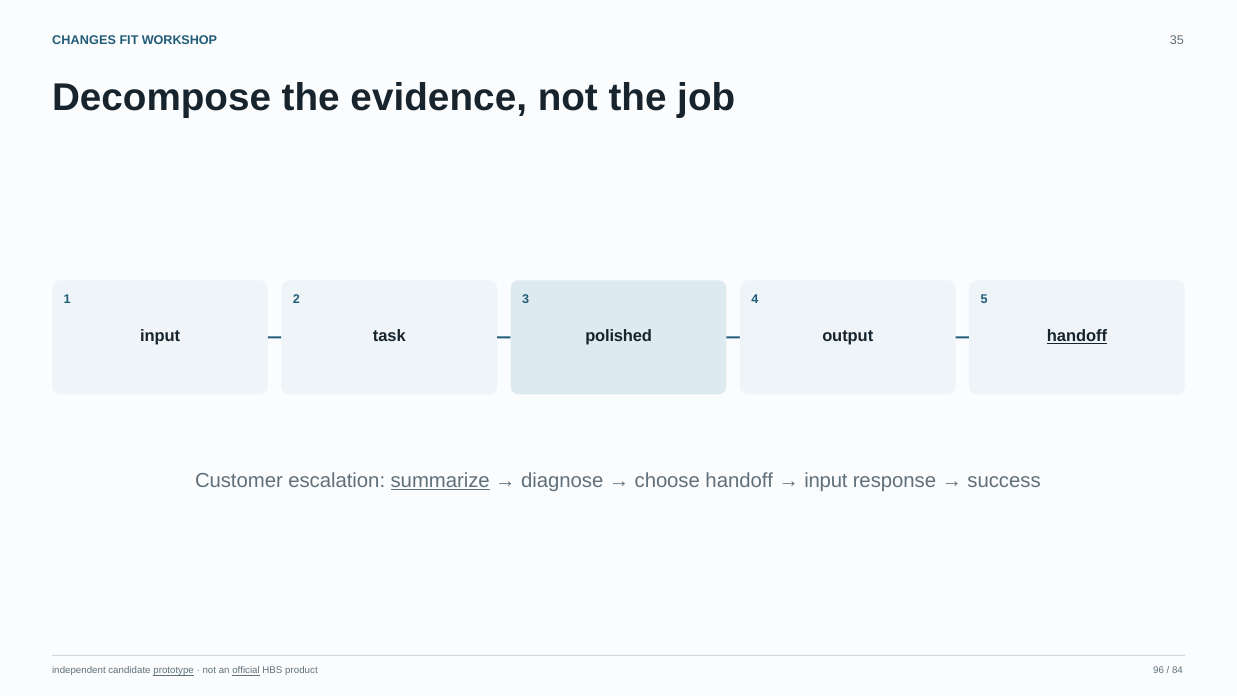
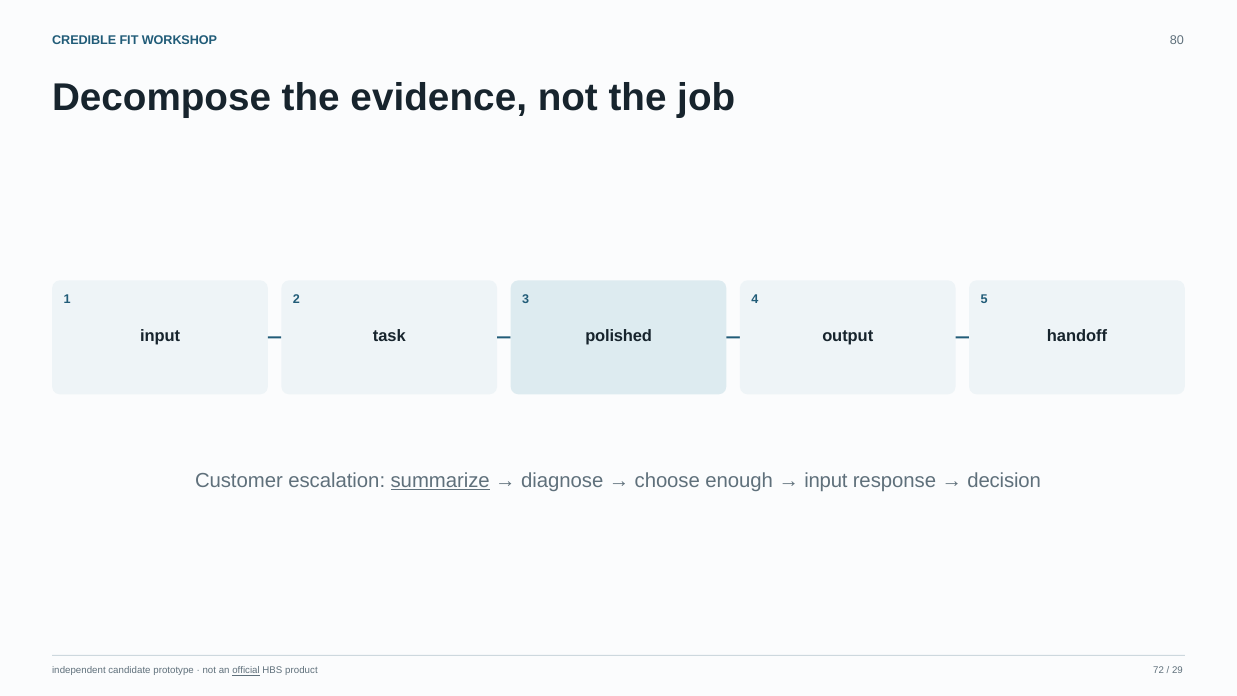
CHANGES: CHANGES -> CREDIBLE (84, 40)
35: 35 -> 80 (1177, 40)
handoff underline: present -> none (1077, 336)
choose handoff: handoff -> enough (739, 480)
success: success -> decision (1004, 480)
prototype underline: present -> none (174, 670)
96: 96 -> 72 (1159, 670)
84: 84 -> 29 (1177, 670)
